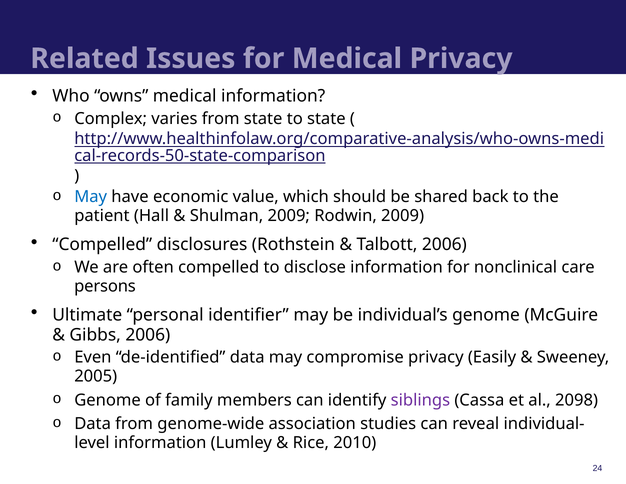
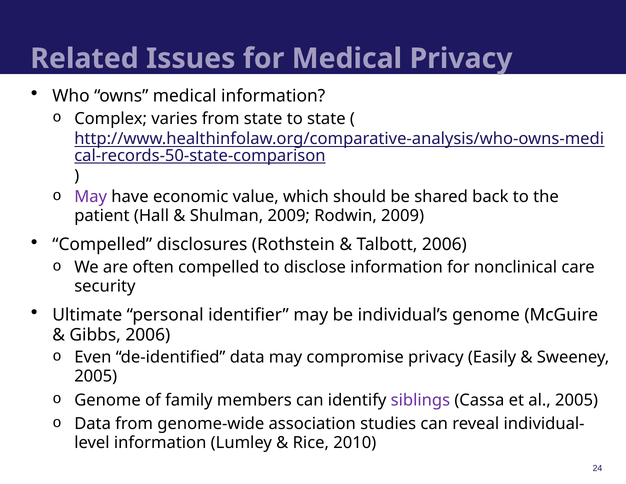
May colour: blue -> purple (91, 197)
persons: persons -> security (105, 286)
al 2098: 2098 -> 2005 (577, 400)
